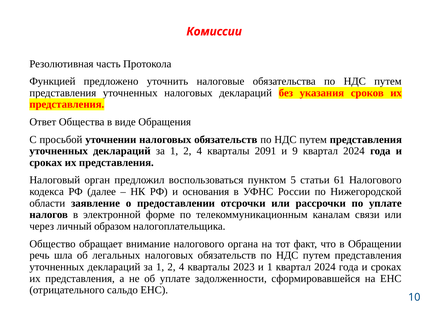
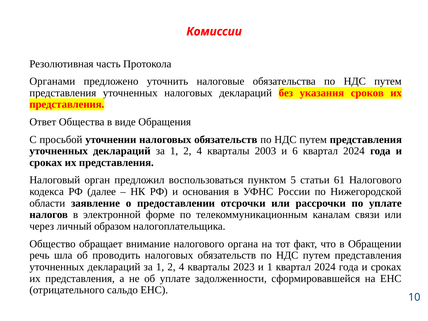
Функцией: Функцией -> Органами (52, 81)
2091: 2091 -> 2003 (265, 151)
9: 9 -> 6 (295, 151)
легальных: легальных -> проводить (116, 255)
